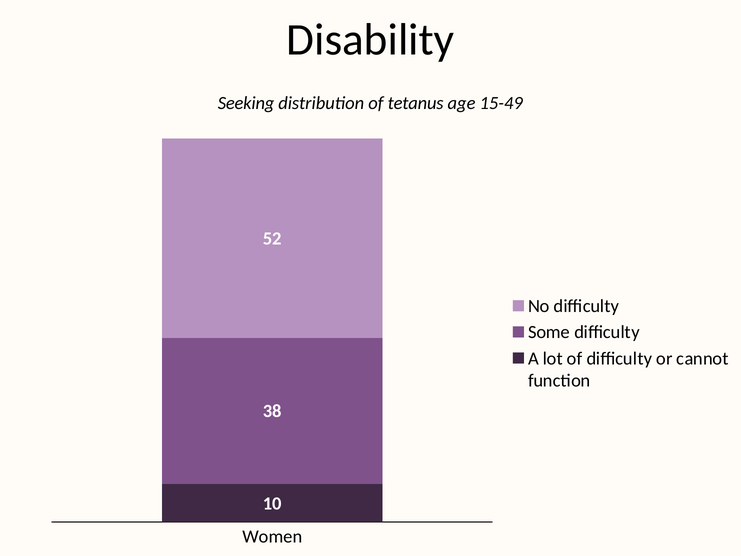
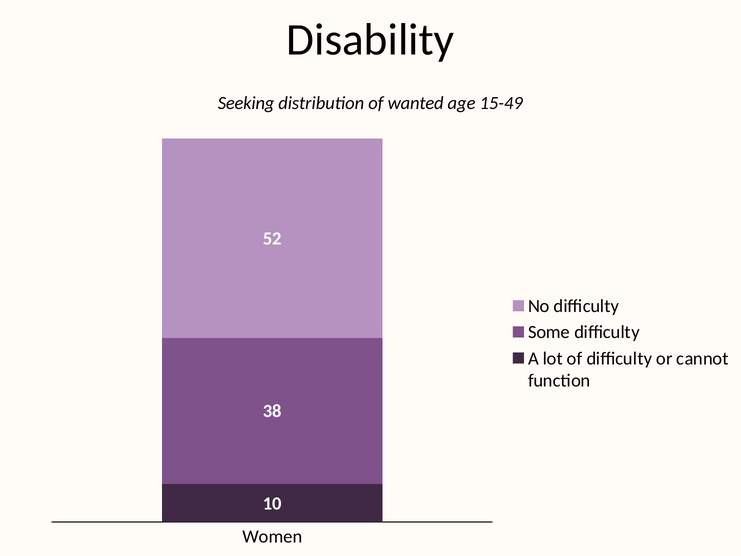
tetanus: tetanus -> wanted (416, 103)
